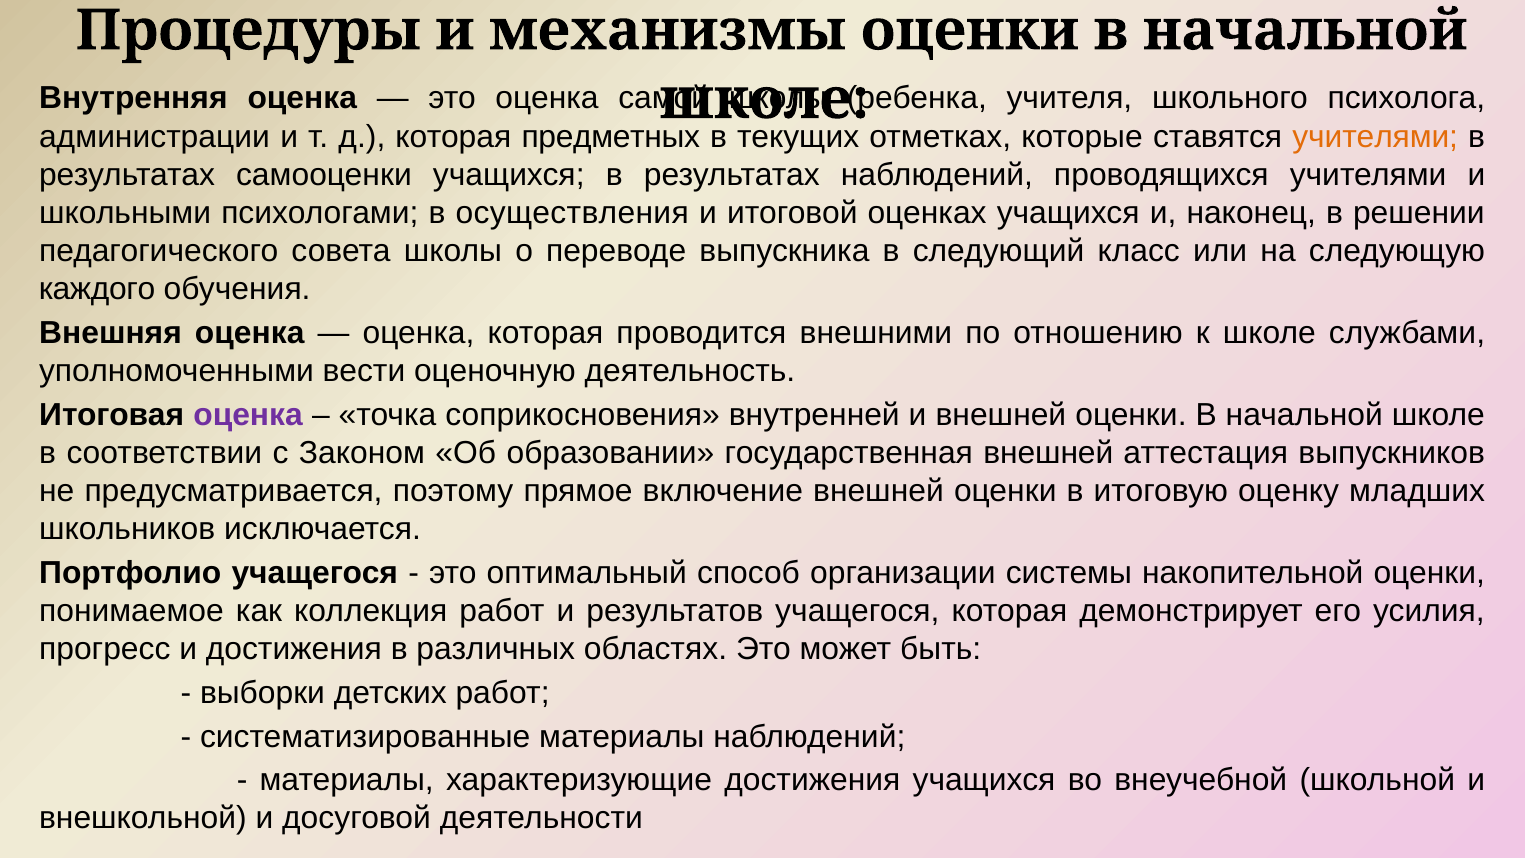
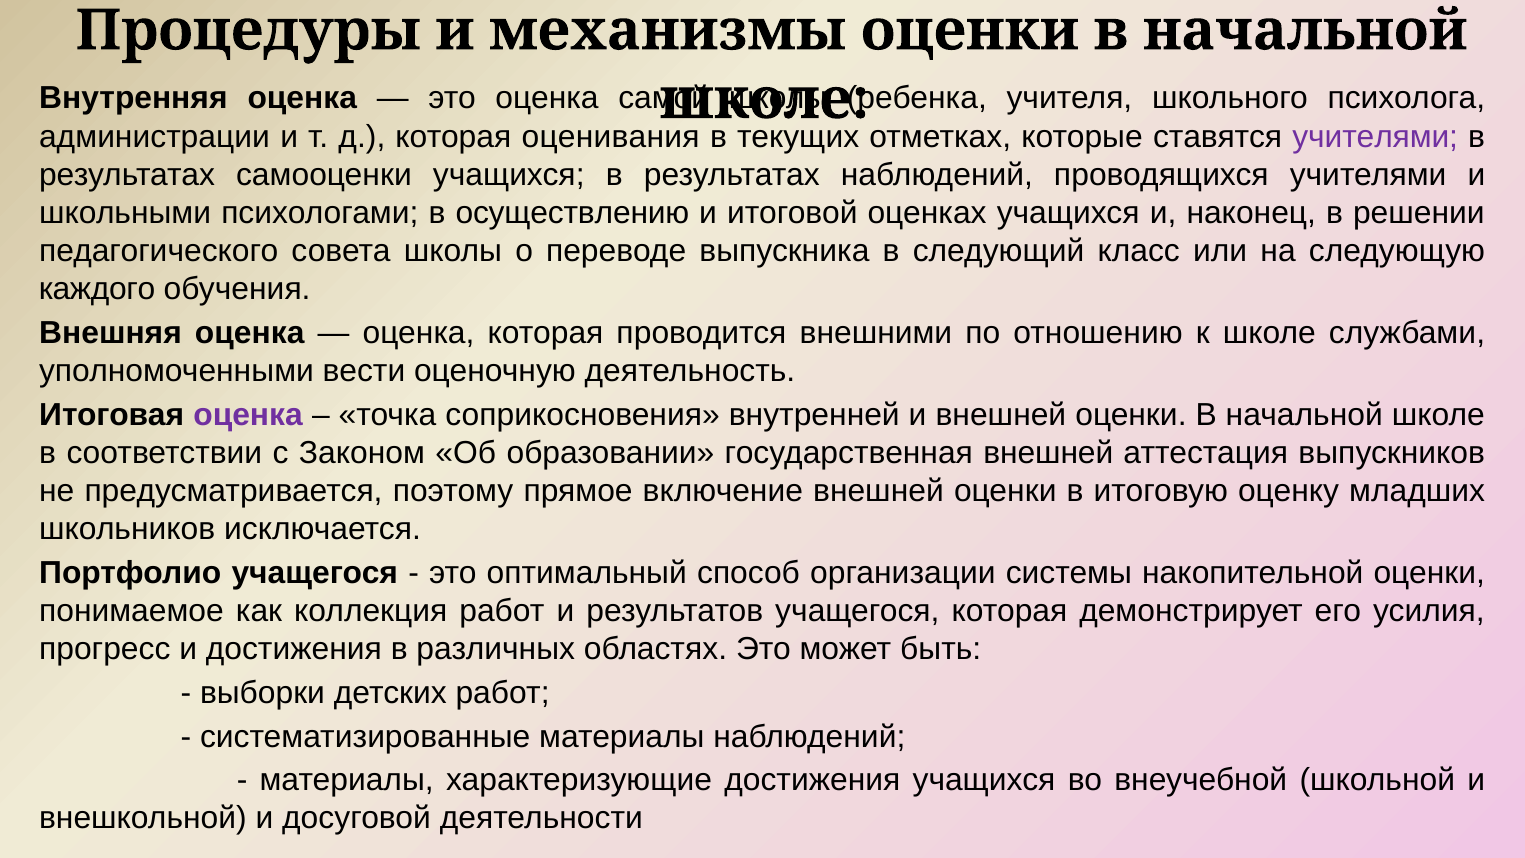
предметных: предметных -> оценивания (611, 137)
учителями colour: orange -> purple (1375, 137)
осуществления: осуществления -> осуществлению (572, 213)
